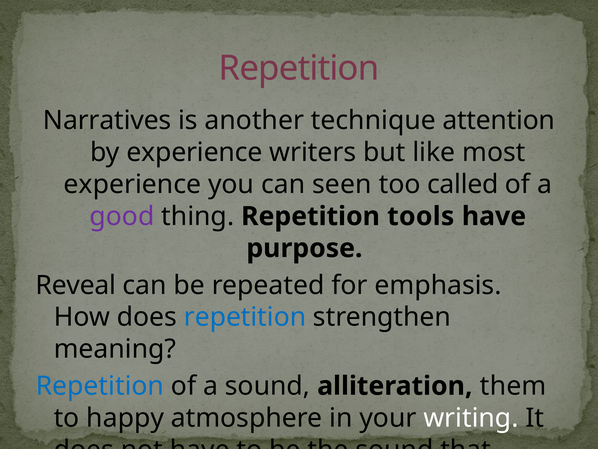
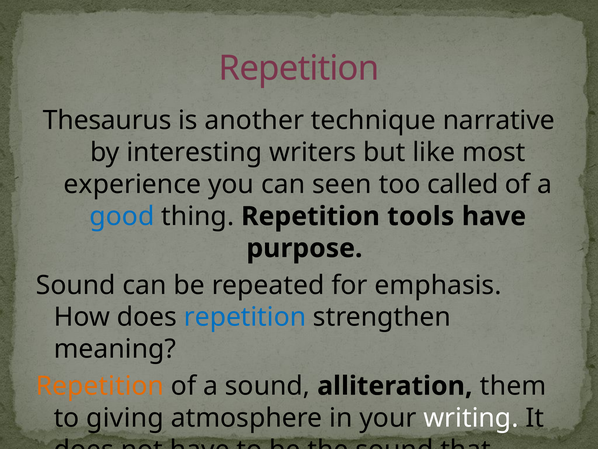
Narratives: Narratives -> Thesaurus (107, 120)
attention: attention -> narrative (499, 120)
by experience: experience -> interesting (194, 152)
good colour: purple -> blue (122, 216)
Reveal: Reveal -> Sound (76, 285)
Repetition colour: blue -> orange (100, 386)
happy: happy -> giving (125, 418)
